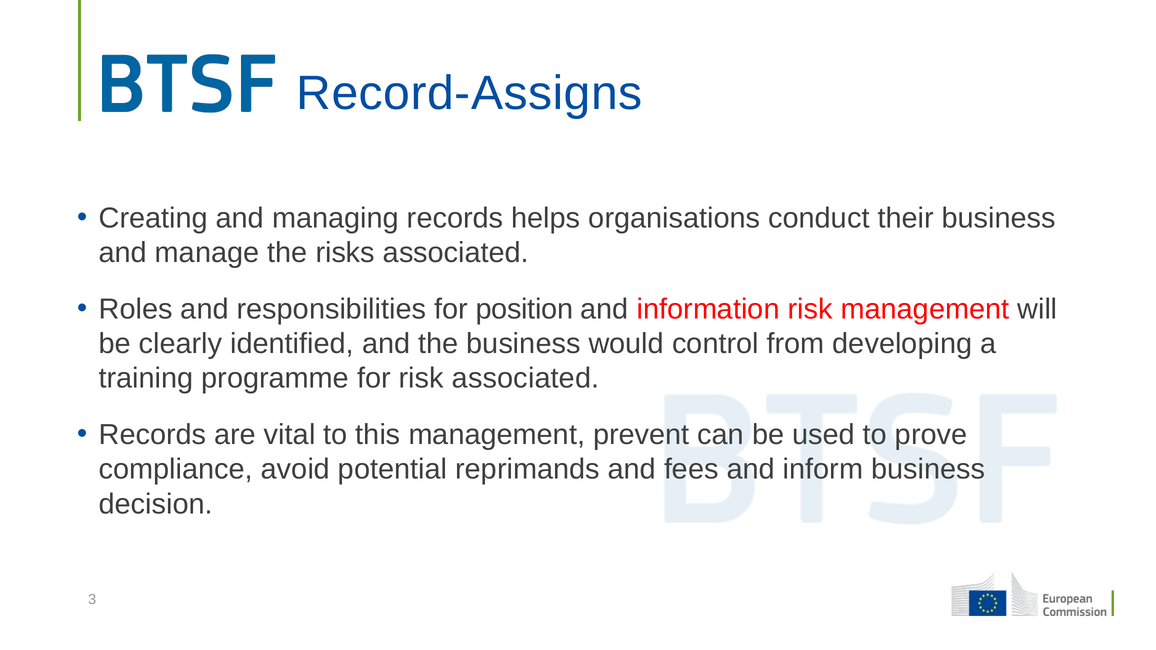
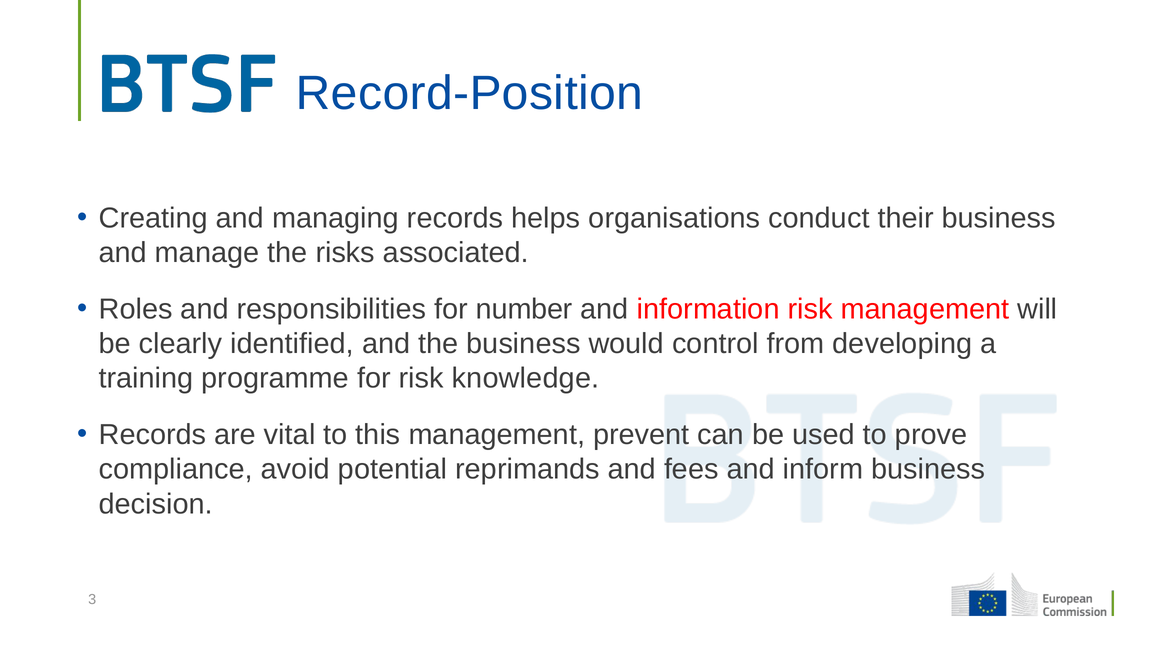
Record-Assigns: Record-Assigns -> Record-Position (469, 94)
position: position -> number (524, 309)
risk associated: associated -> knowledge (526, 379)
